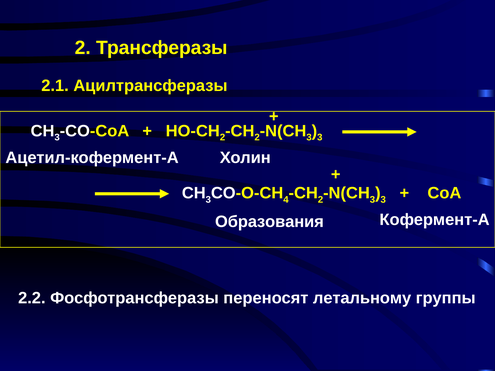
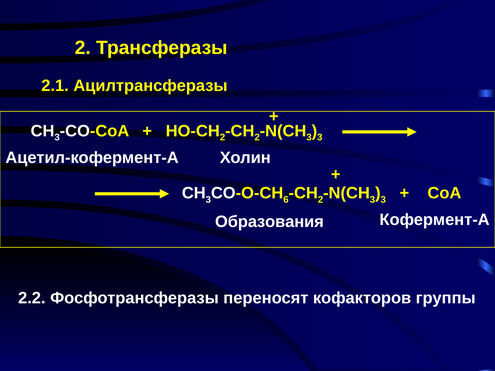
4: 4 -> 6 (286, 200)
летальному: летальному -> кофакторов (362, 298)
